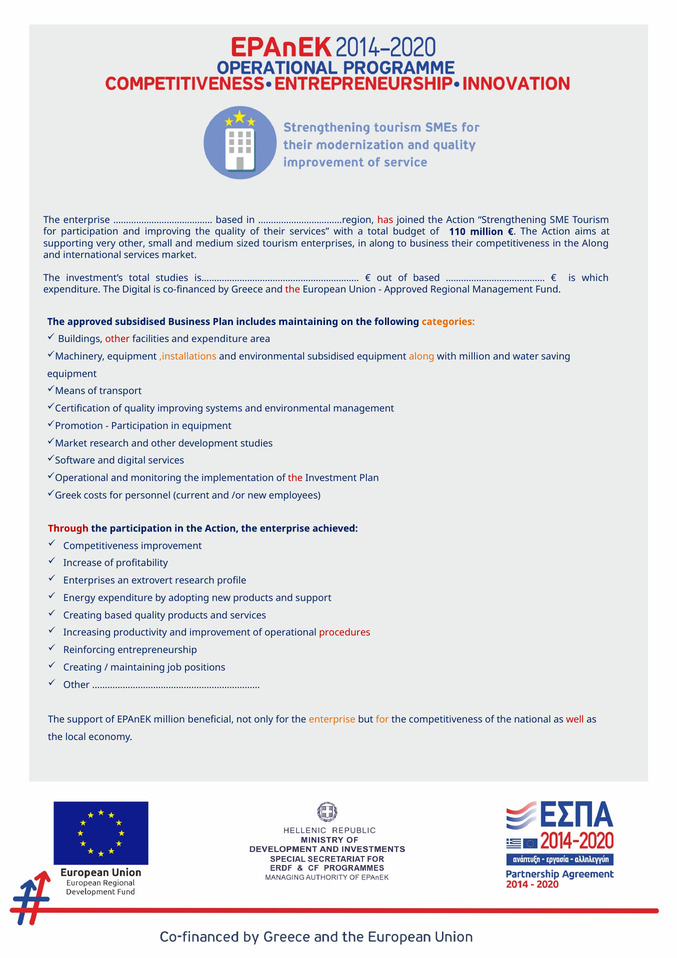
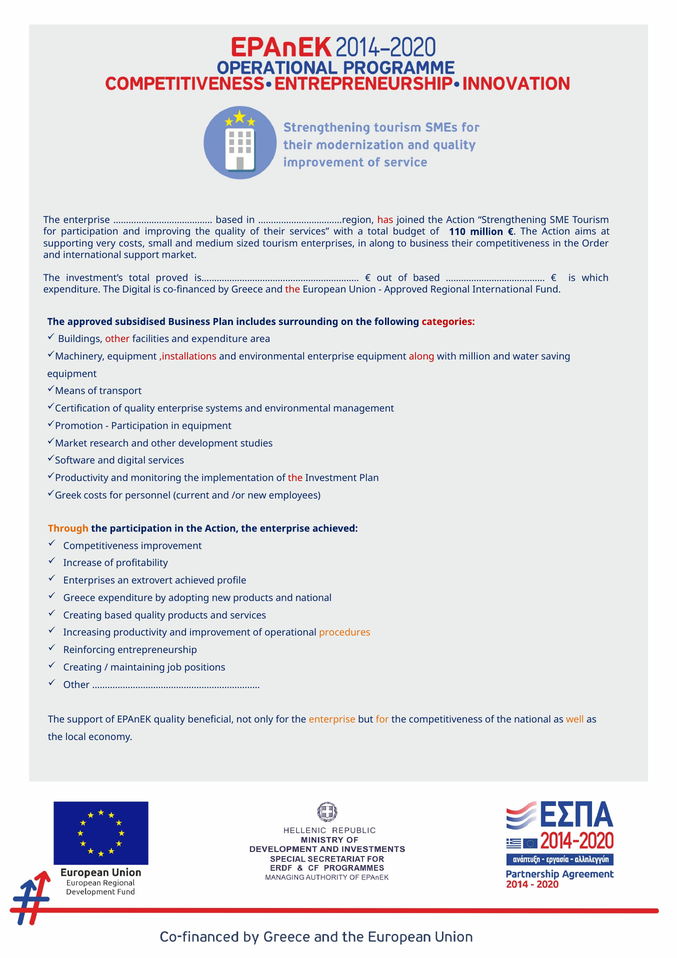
very other: other -> costs (132, 243)
the Along: Along -> Order (595, 243)
international services: services -> support (142, 255)
total studies: studies -> proved (172, 278)
Regional Management: Management -> International (503, 289)
includes maintaining: maintaining -> surrounding (308, 322)
categories colour: orange -> red (448, 322)
,installations colour: orange -> red (188, 356)
environmental subsidised: subsidised -> enterprise (331, 356)
along colour: orange -> red (422, 356)
quality improving: improving -> enterprise (180, 408)
Operational: Operational -> Productivity (82, 478)
Through colour: red -> orange (68, 528)
extrovert research: research -> achieved (195, 580)
Energy: Energy -> Greece (79, 598)
and support: support -> national (314, 598)
procedures colour: red -> orange (345, 632)
EPAnEK million: million -> quality (169, 719)
well colour: red -> orange (575, 719)
